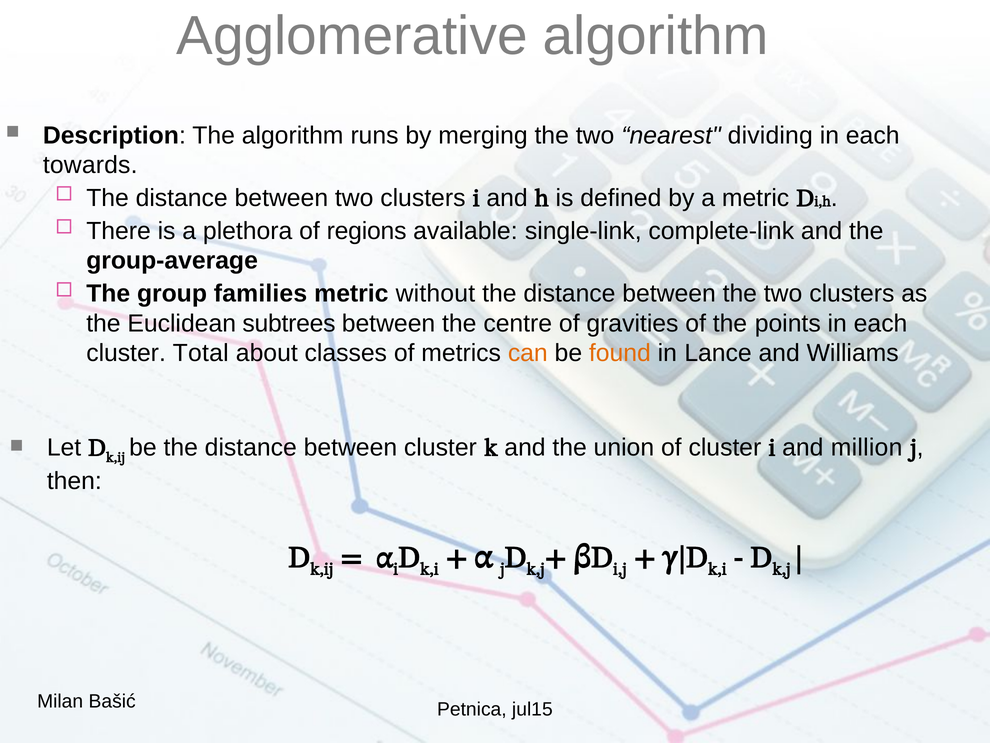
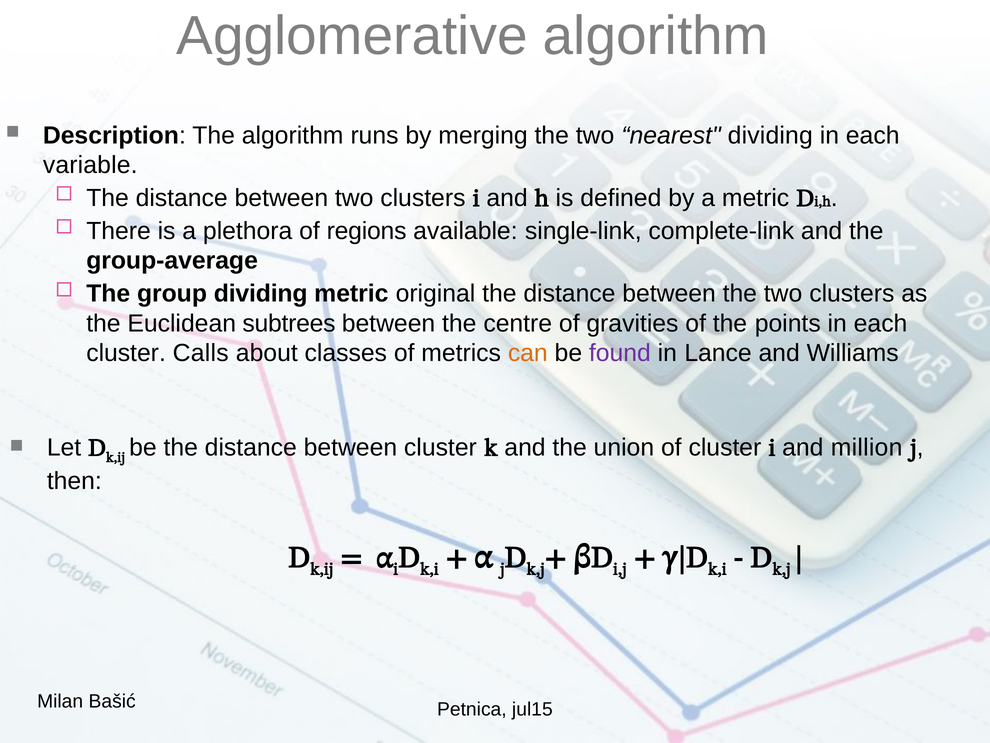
towards: towards -> variable (90, 165)
group families: families -> dividing (261, 294)
without: without -> original (435, 294)
Total: Total -> Calls (201, 353)
found colour: orange -> purple (620, 353)
